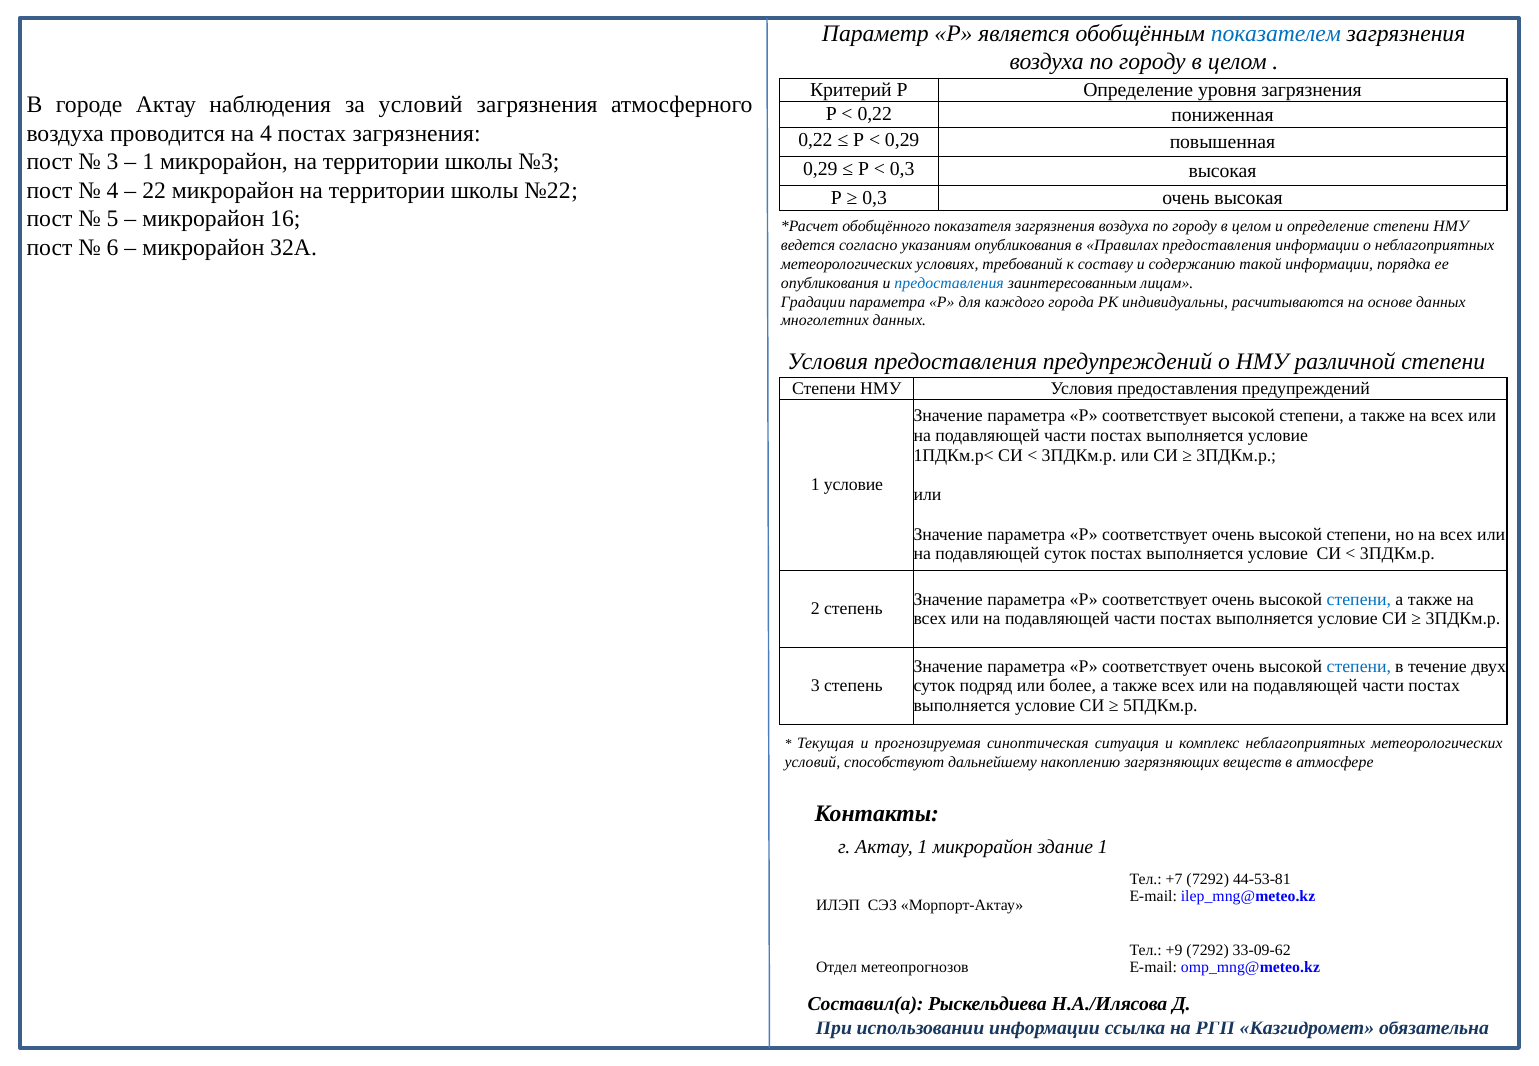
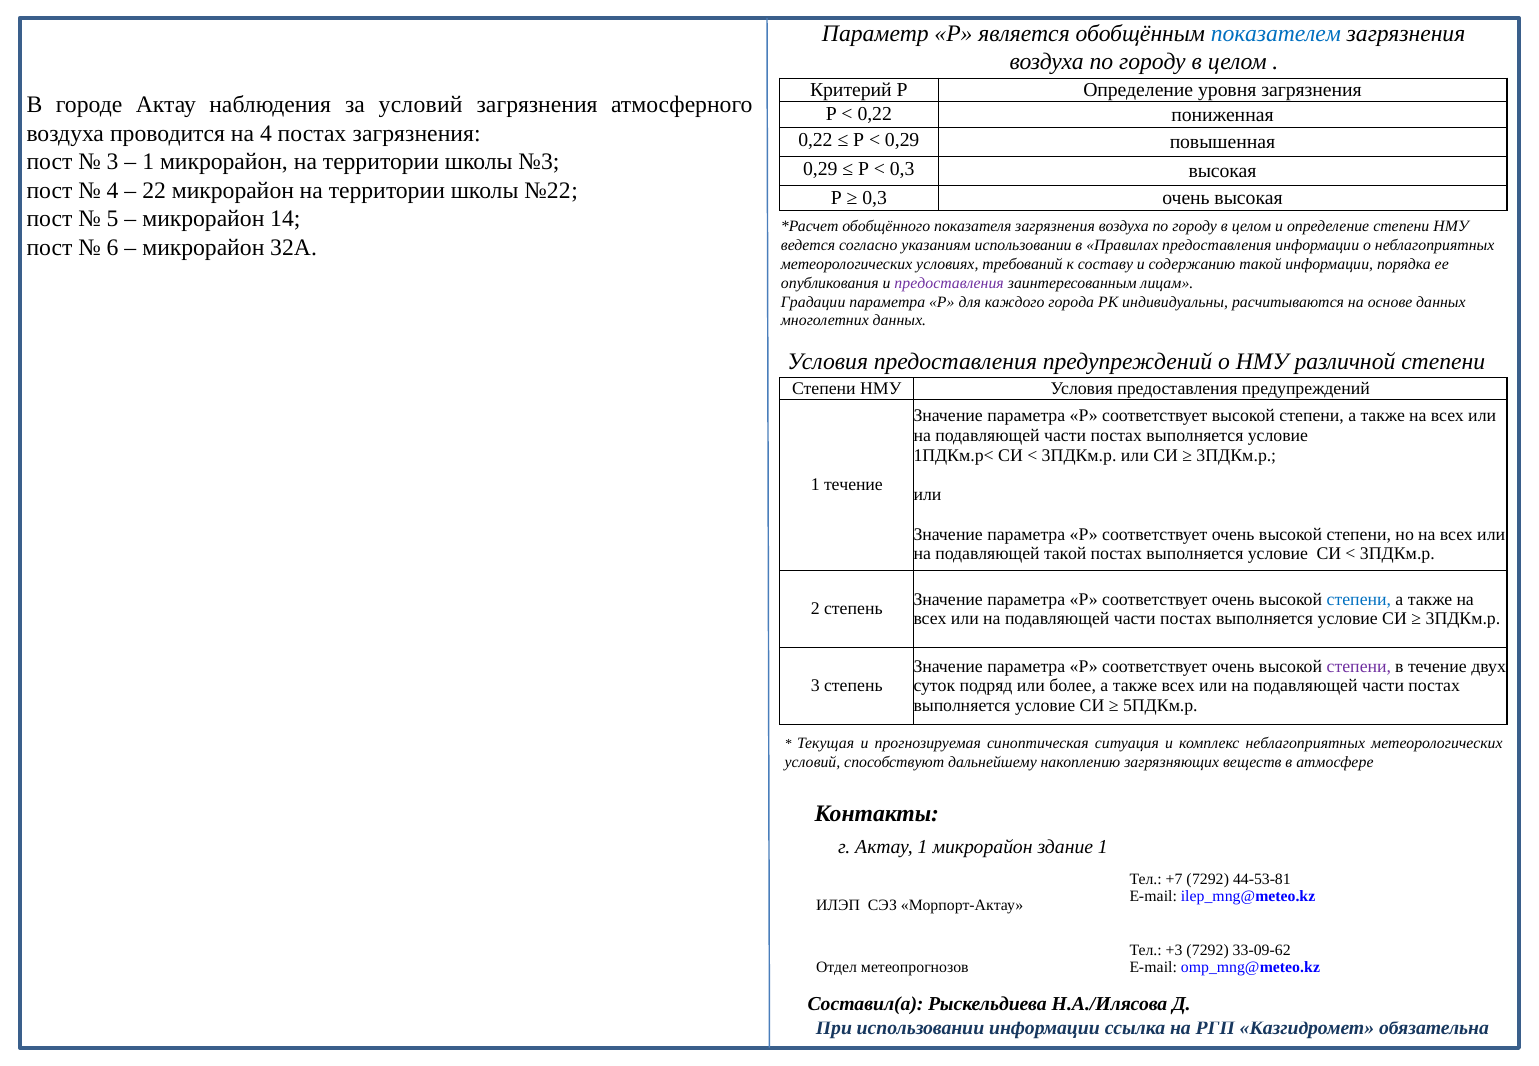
16: 16 -> 14 (285, 219)
указаниям опубликования: опубликования -> использовании (1023, 245)
предоставления colour: blue -> purple (949, 283)
1 условие: условие -> течение (853, 485)
подавляющей суток: суток -> такой (1065, 554)
степени colour: blue -> purple (1359, 666)
+9: +9 -> +3 (1174, 950)
